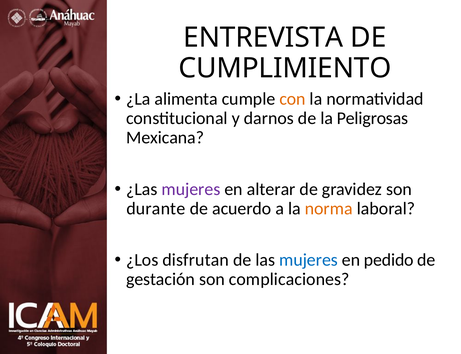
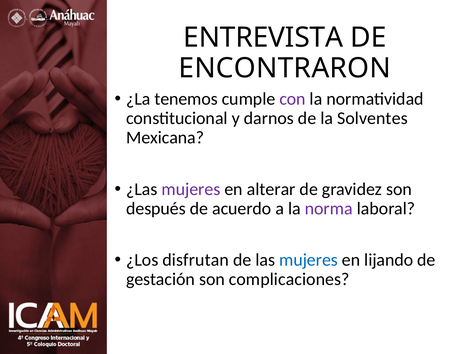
CUMPLIMIENTO: CUMPLIMIENTO -> ENCONTRARON (285, 68)
alimenta: alimenta -> tenemos (186, 99)
con colour: orange -> purple (293, 99)
Peligrosas: Peligrosas -> Solventes (372, 118)
durante: durante -> después (156, 208)
norma colour: orange -> purple (329, 208)
pedido: pedido -> lijando (389, 260)
